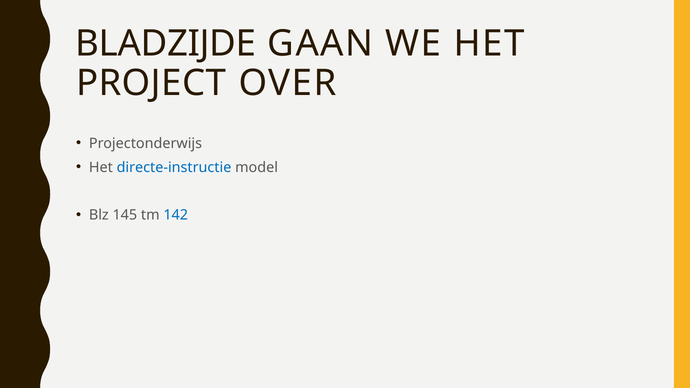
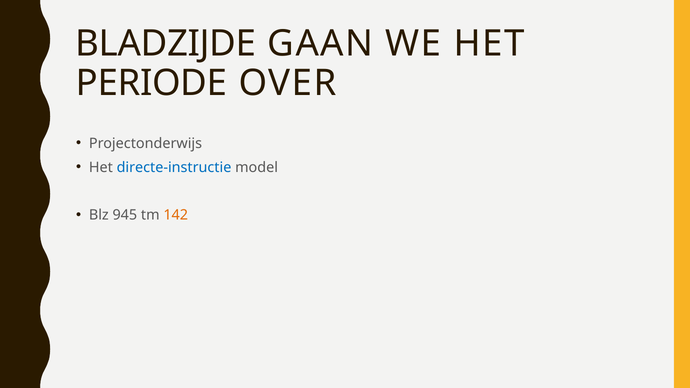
PROJECT: PROJECT -> PERIODE (151, 83)
145: 145 -> 945 (125, 215)
142 colour: blue -> orange (176, 215)
